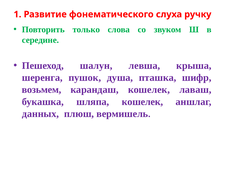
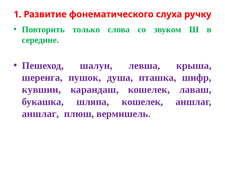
возьмем: возьмем -> кувшин (41, 90)
данных: данных -> аншлаг (40, 114)
